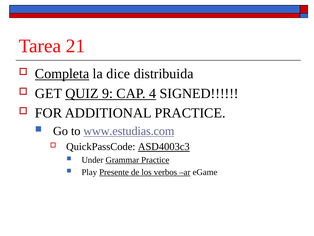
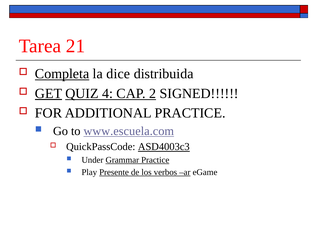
GET underline: none -> present (49, 93)
9: 9 -> 4 (108, 93)
4: 4 -> 2 (153, 93)
www.estudias.com: www.estudias.com -> www.escuela.com (129, 131)
